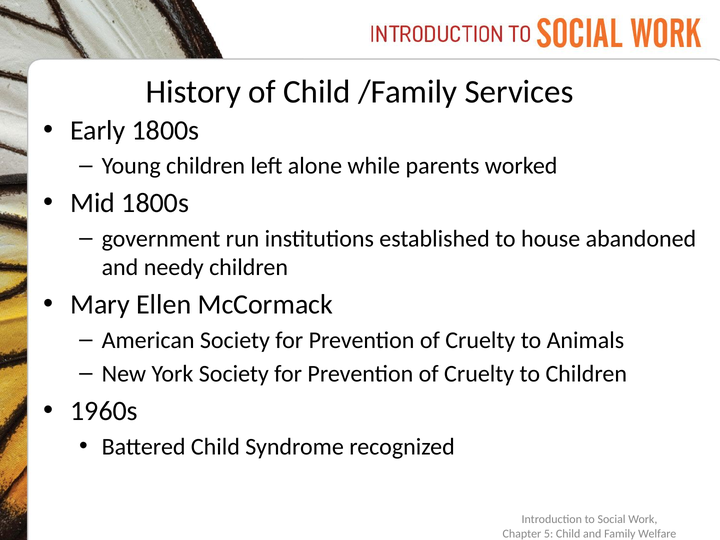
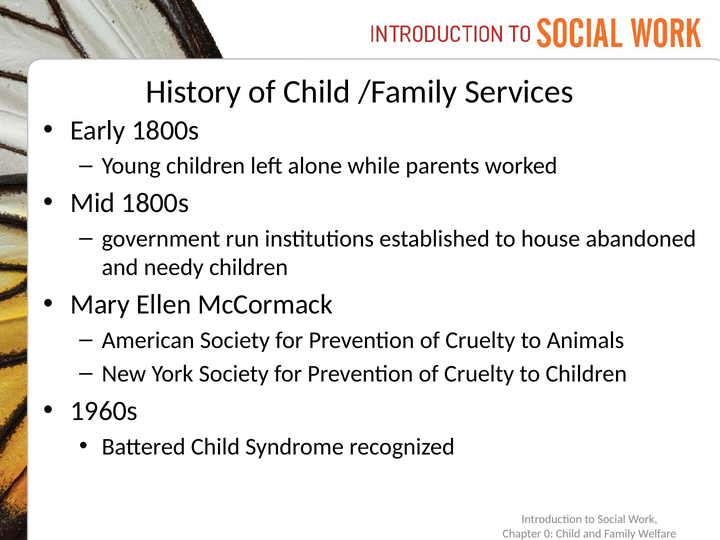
5: 5 -> 0 (549, 534)
